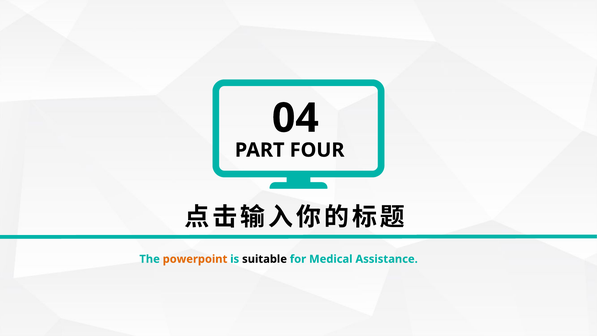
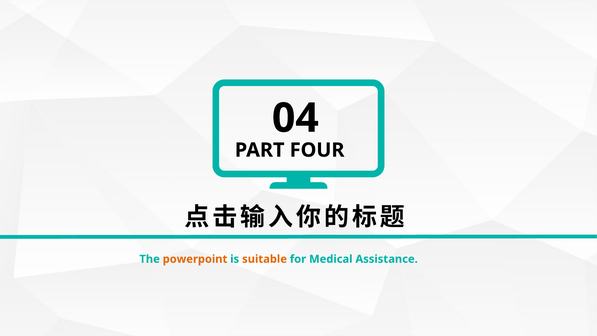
suitable colour: black -> orange (265, 259)
